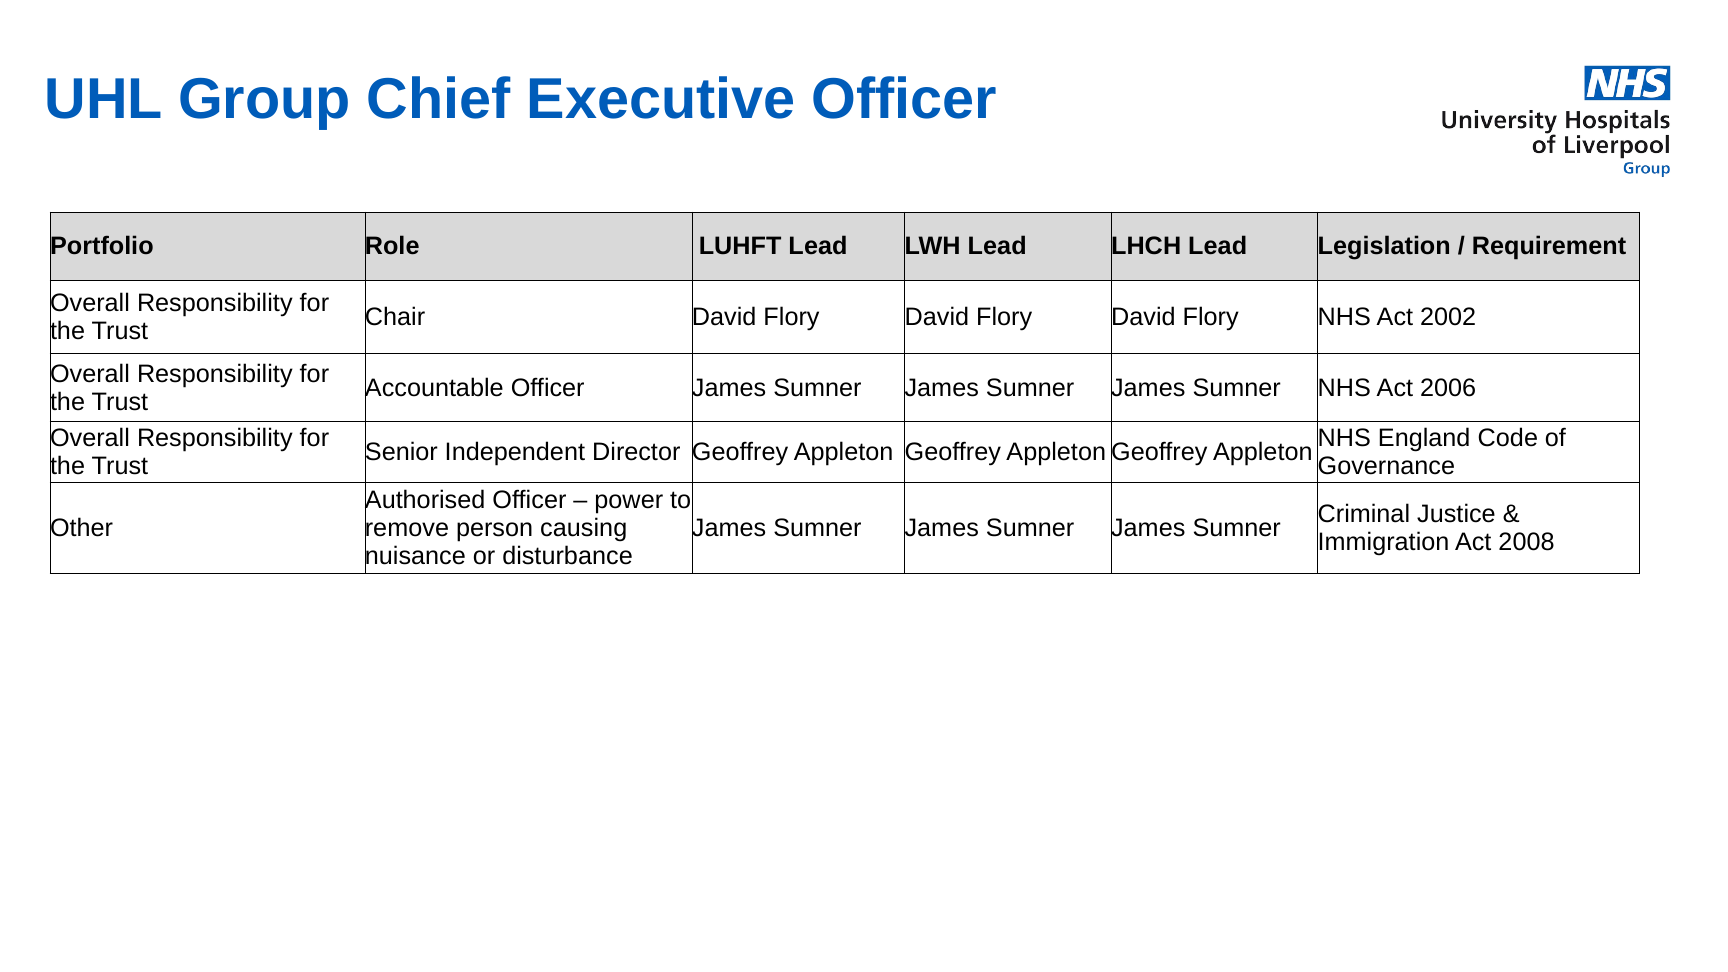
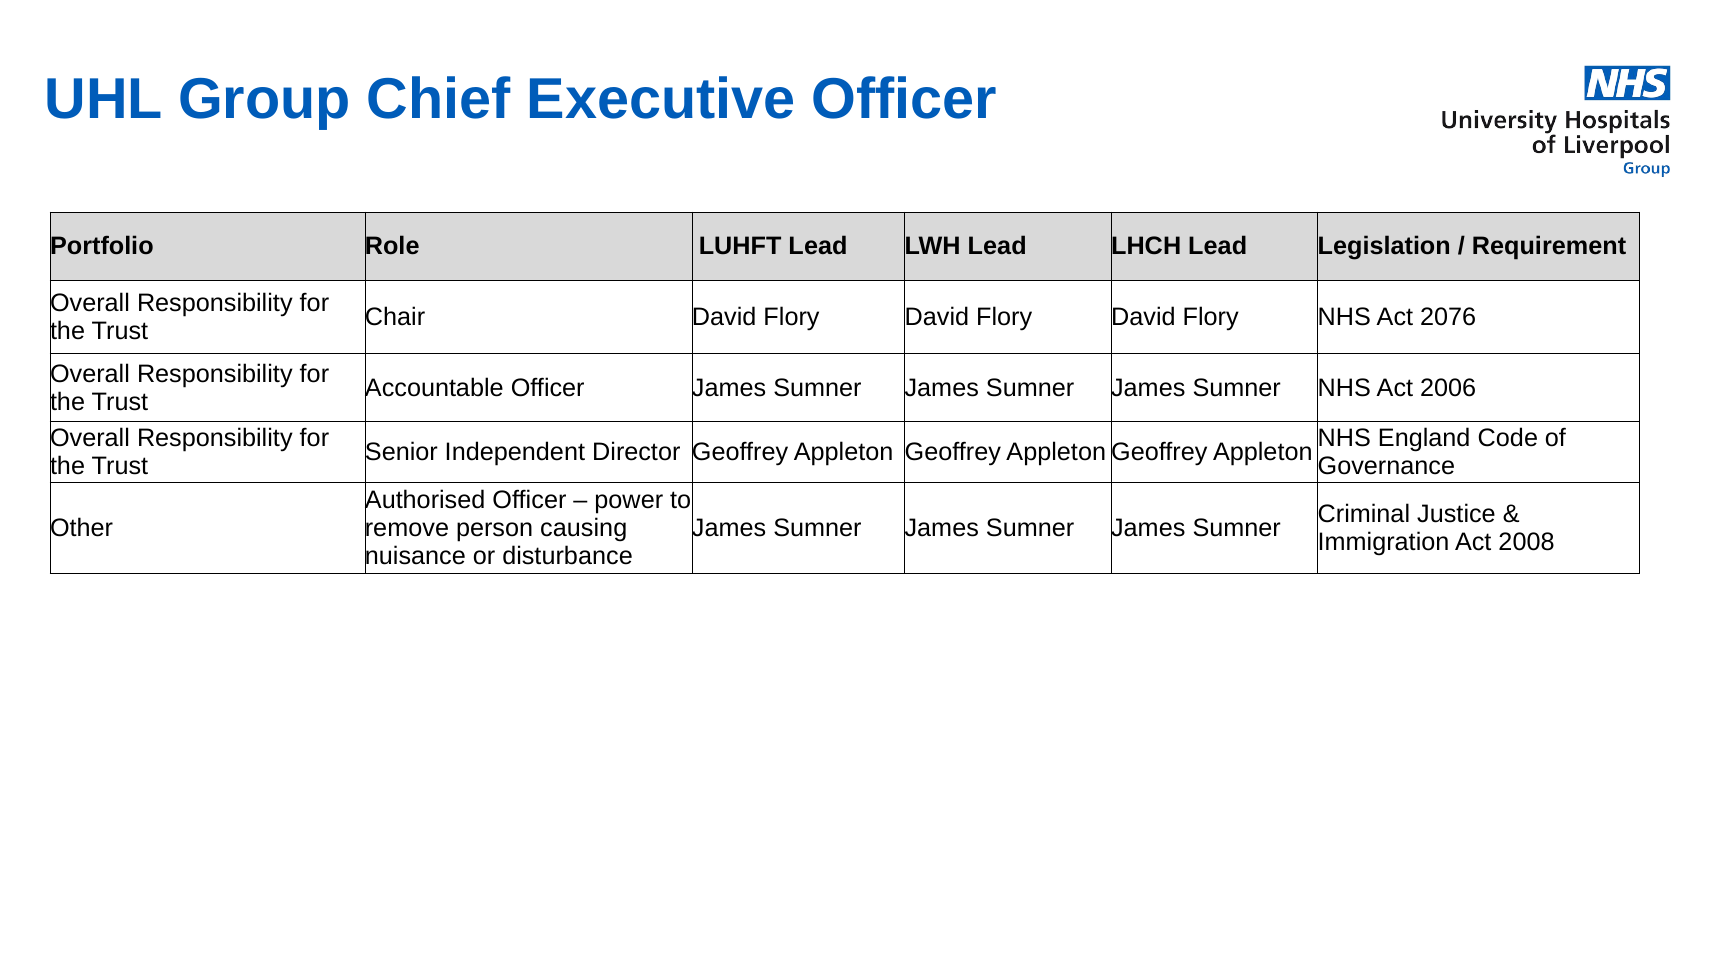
2002: 2002 -> 2076 (1448, 317)
